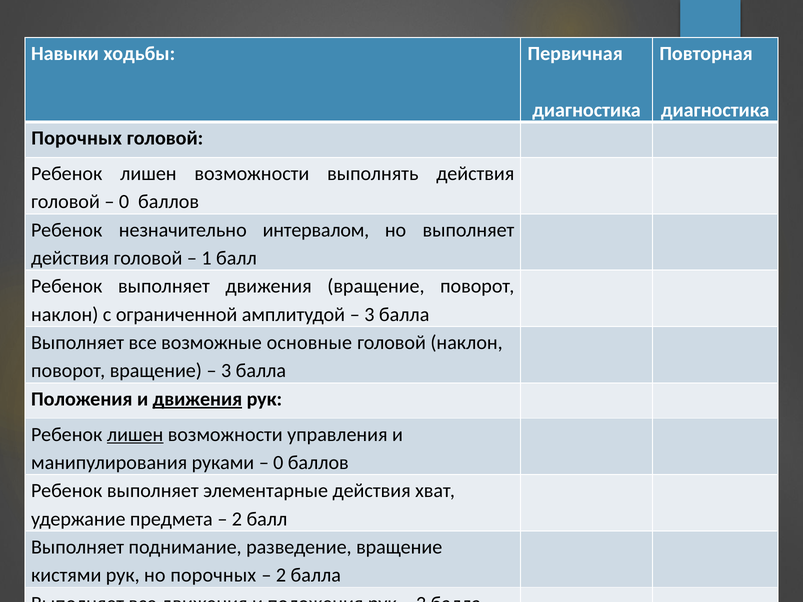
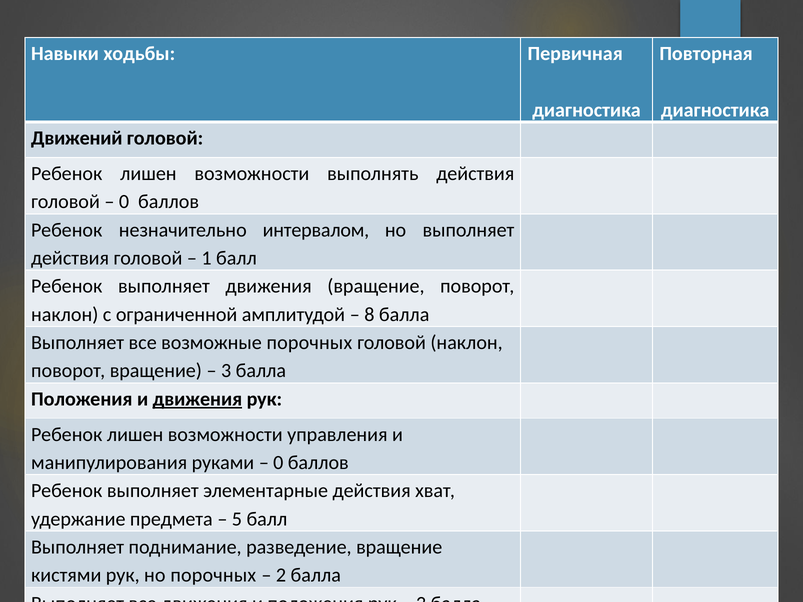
Порочных: Порочных -> Движений (77, 138)
3: 3 -> 8 (369, 315)
возможные основные: основные -> порочных (309, 343)
лишен underline: present -> none (135, 435)
2: 2 -> 5 (237, 519)
